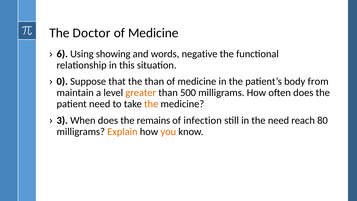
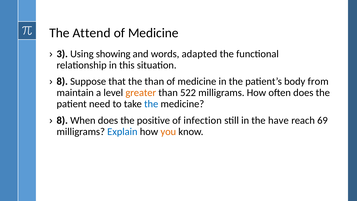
Doctor: Doctor -> Attend (92, 33)
6: 6 -> 3 (62, 54)
negative: negative -> adapted (199, 54)
0: 0 -> 8 (62, 81)
500: 500 -> 522 (188, 93)
the colour: orange -> blue (151, 104)
3: 3 -> 8 (62, 120)
remains: remains -> positive (153, 120)
the need: need -> have (278, 120)
80: 80 -> 69 (322, 120)
Explain colour: orange -> blue (122, 132)
